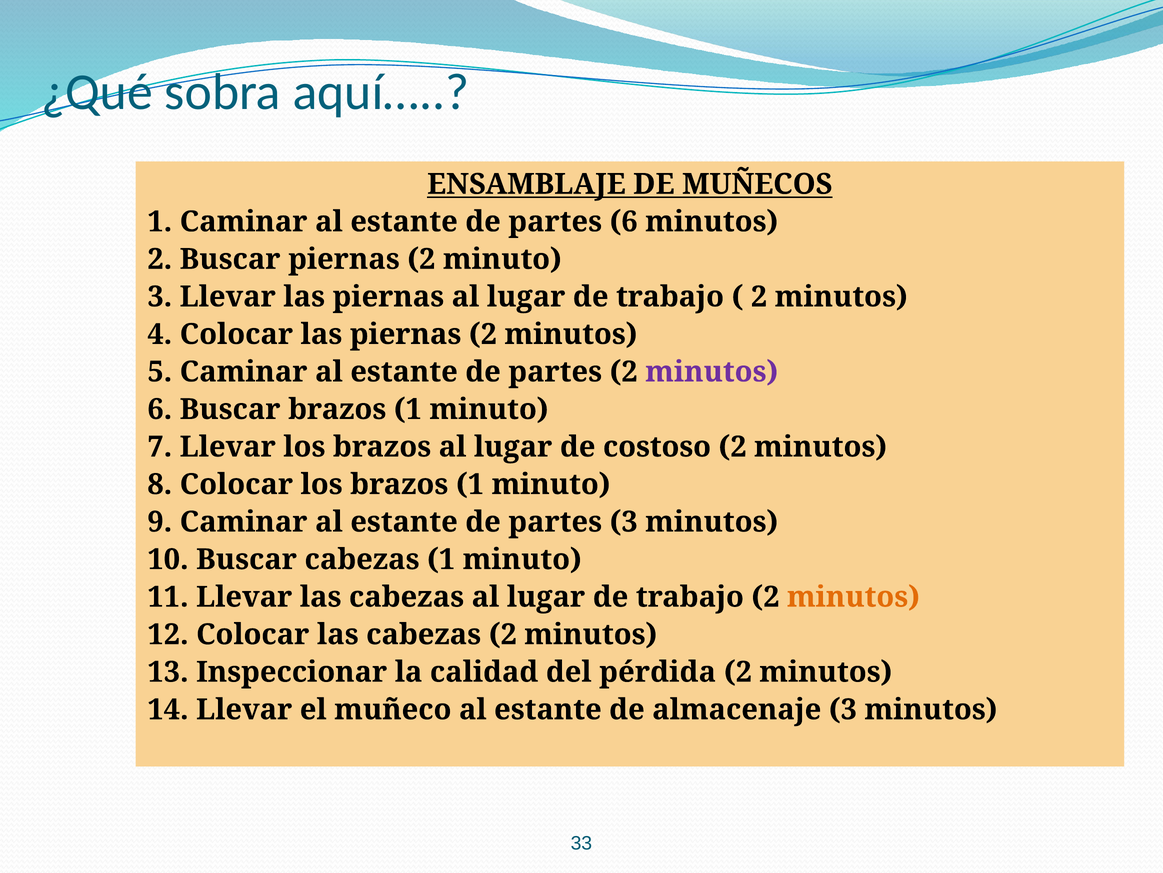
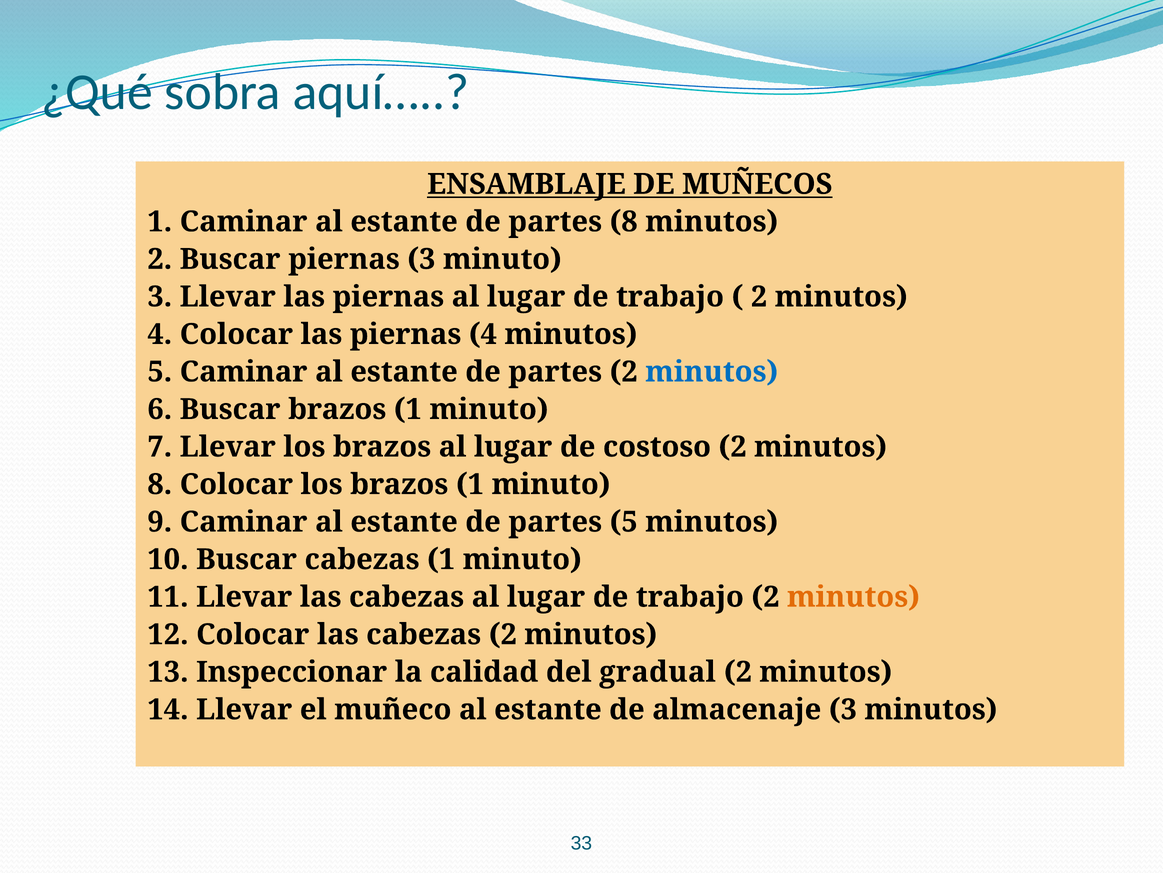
partes 6: 6 -> 8 (624, 222)
Buscar piernas 2: 2 -> 3 (421, 259)
las piernas 2: 2 -> 4 (483, 334)
minutos colour: purple -> blue (712, 372)
partes 3: 3 -> 5 (624, 522)
pérdida: pérdida -> gradual (658, 672)
